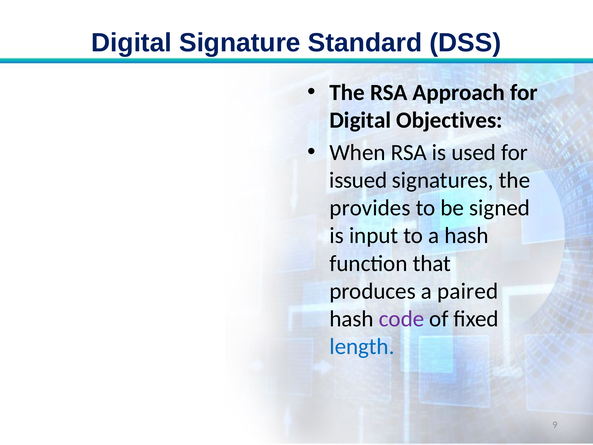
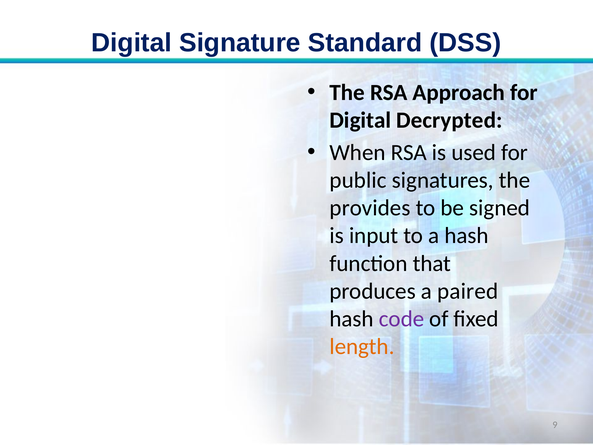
Objectives: Objectives -> Decrypted (449, 120)
issued: issued -> public (358, 180)
length colour: blue -> orange (362, 346)
